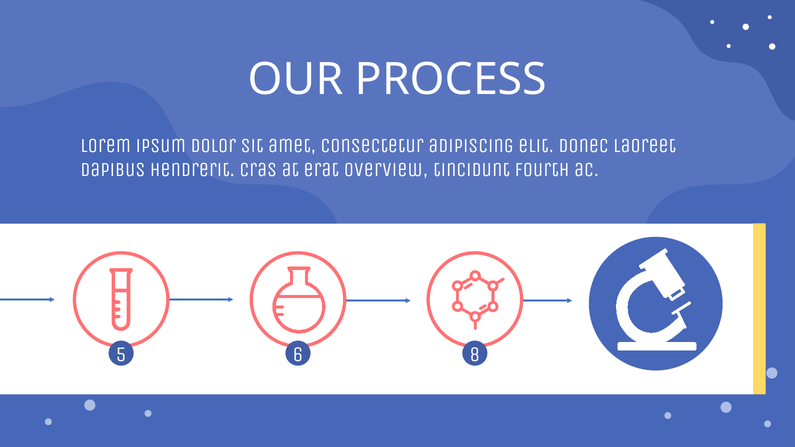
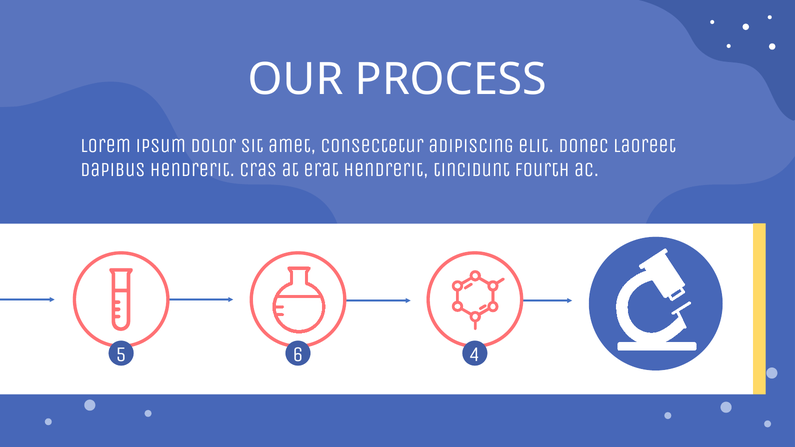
erat overview: overview -> hendrerit (386, 170)
8: 8 -> 4 (475, 355)
